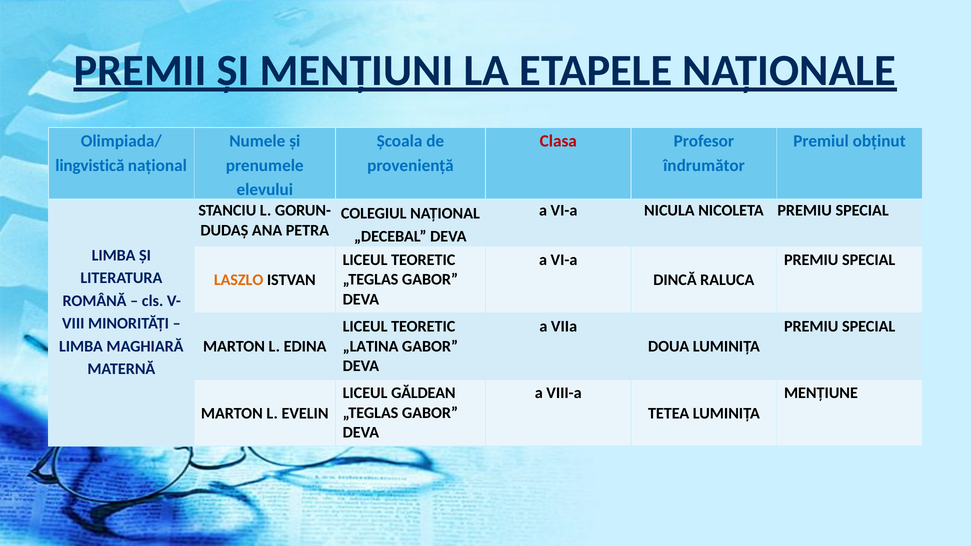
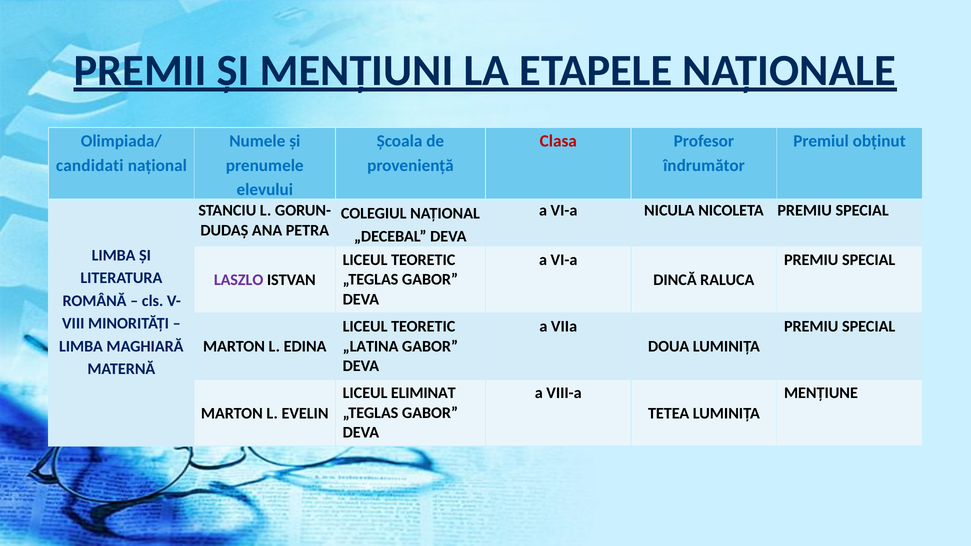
lingvistică: lingvistică -> candidati (90, 165)
LASZLO colour: orange -> purple (239, 280)
GĂLDEAN: GĂLDEAN -> ELIMINAT (423, 393)
